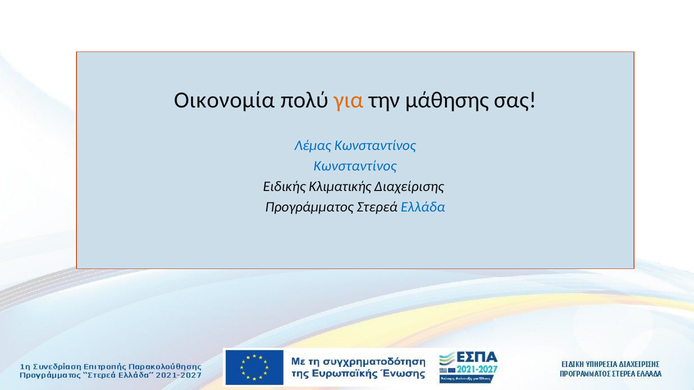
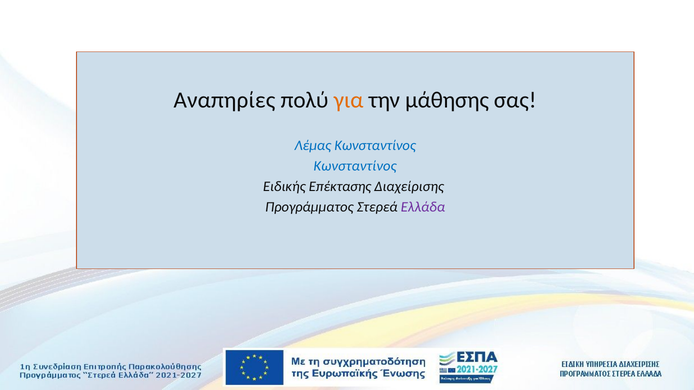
Οικονομία: Οικονομία -> Αναπηρίες (224, 100)
Κλιματικής: Κλιματικής -> Επέκτασης (340, 187)
Ελλάδα colour: blue -> purple (423, 207)
